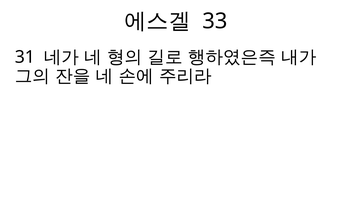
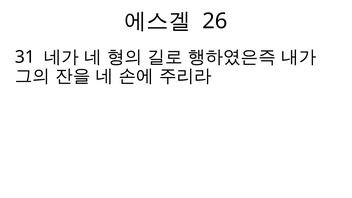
33: 33 -> 26 (215, 21)
